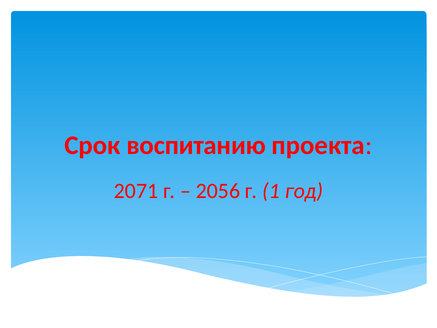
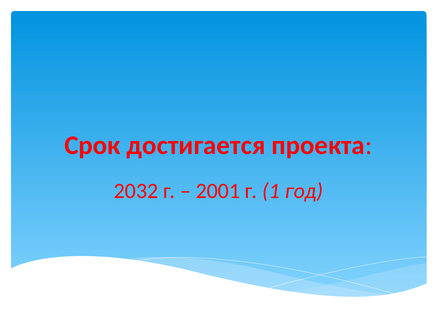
воспитанию: воспитанию -> достигается (196, 145)
2071: 2071 -> 2032 (136, 191)
2056: 2056 -> 2001 (218, 191)
